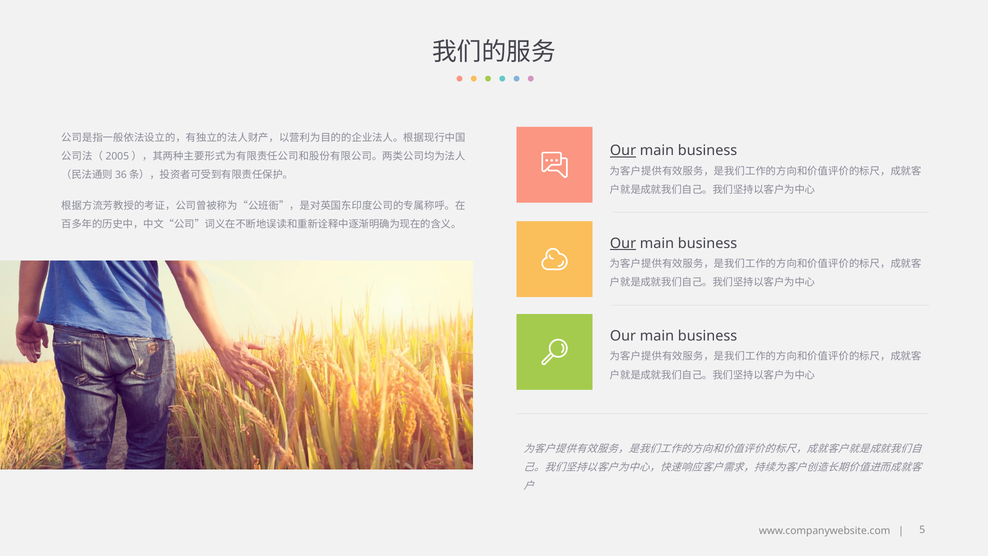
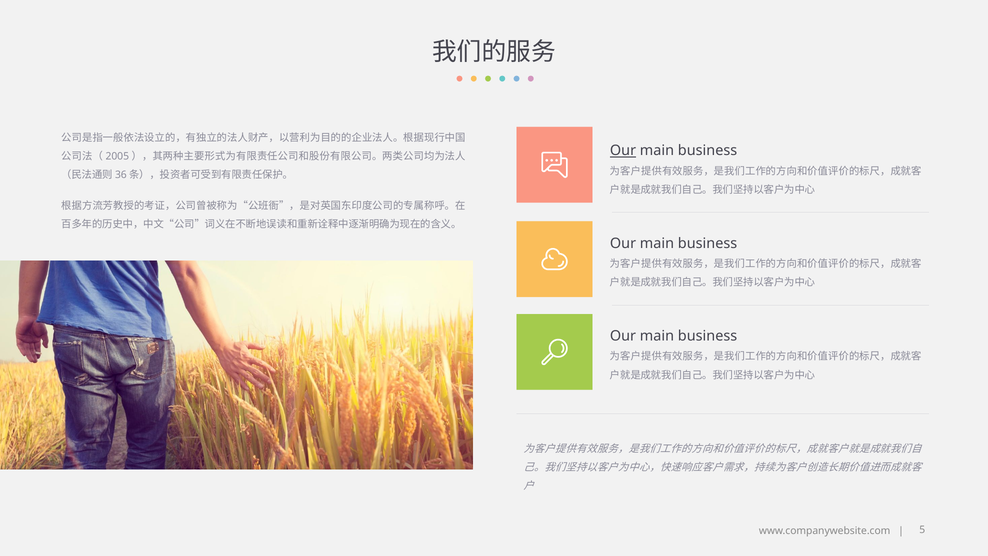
Our underline: present -> none (623, 243)
